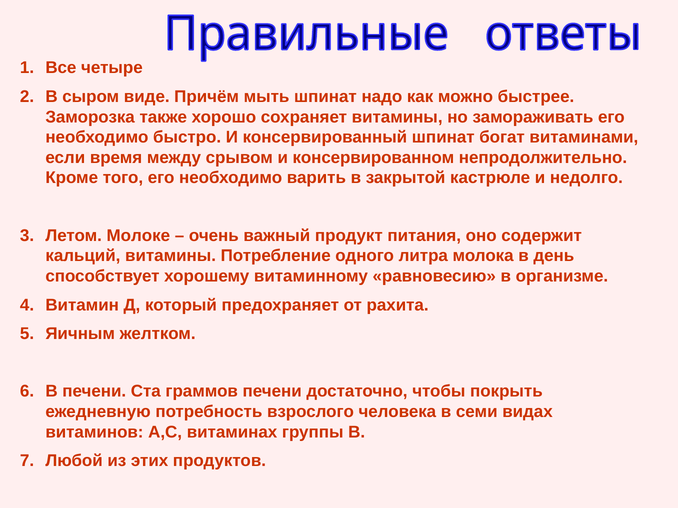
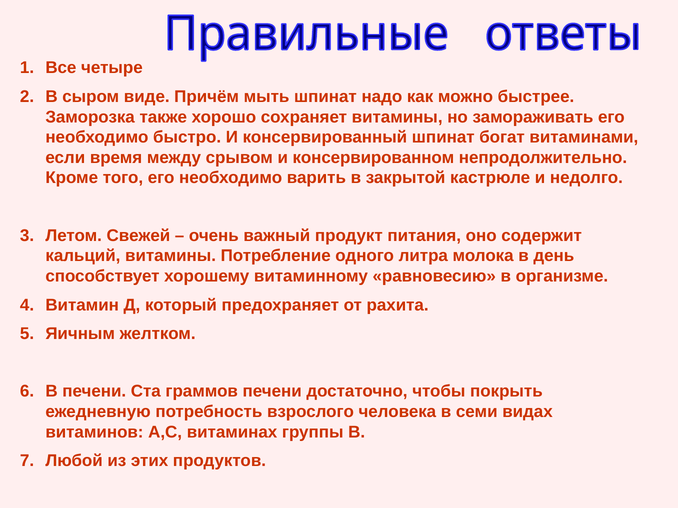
Молоке: Молоке -> Свежей (138, 236)
